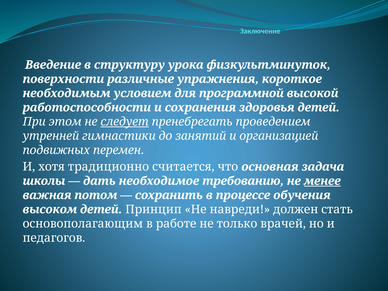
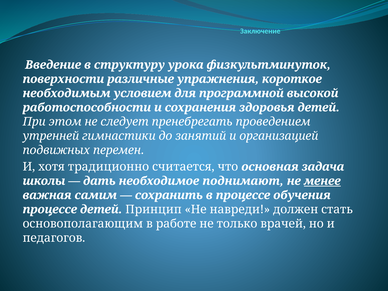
следует underline: present -> none (125, 122)
требованию: требованию -> поднимают (243, 181)
потом: потом -> самим (96, 195)
высоком: высоком -> процессе (50, 209)
